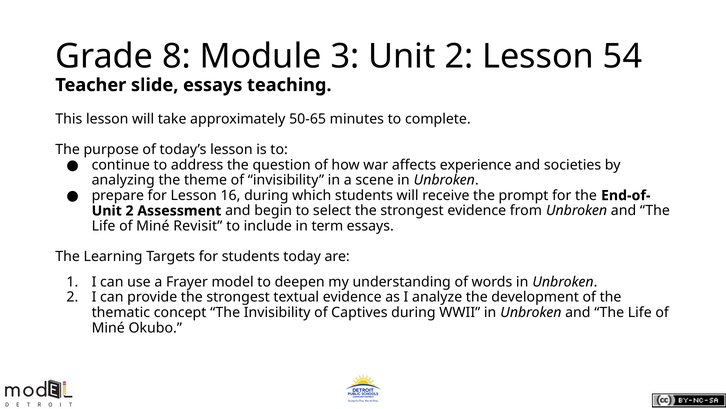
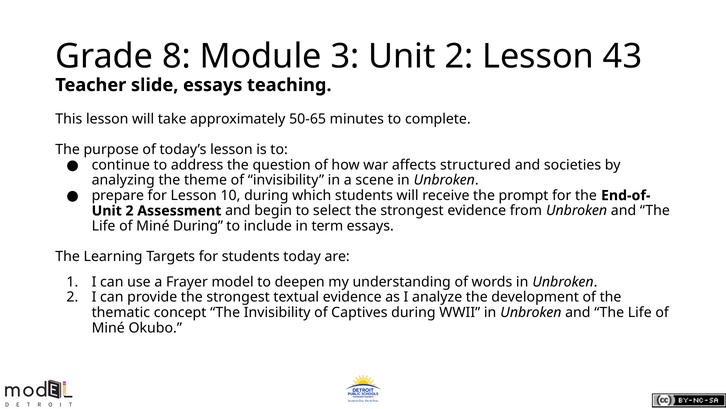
54: 54 -> 43 (623, 57)
experience: experience -> structured (475, 165)
16: 16 -> 10 (230, 195)
Miné Revisit: Revisit -> During (198, 226)
